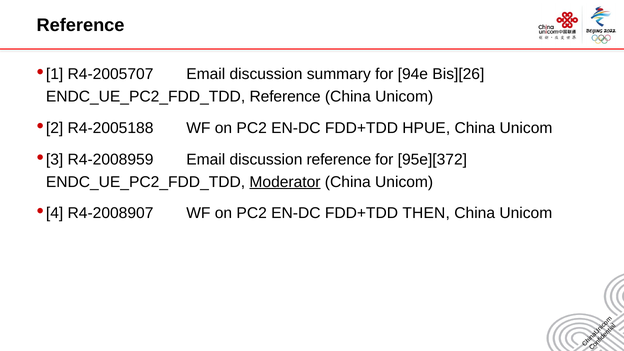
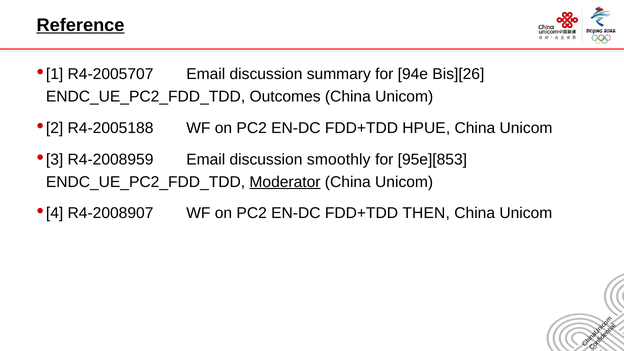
Reference underline: none -> present (81, 25)
ENDC_UE_PC2_FDD_TDD Reference: Reference -> Outcomes (285, 97)
discussion reference: reference -> smoothly (339, 159)
95e][372: 95e][372 -> 95e][853 (432, 159)
